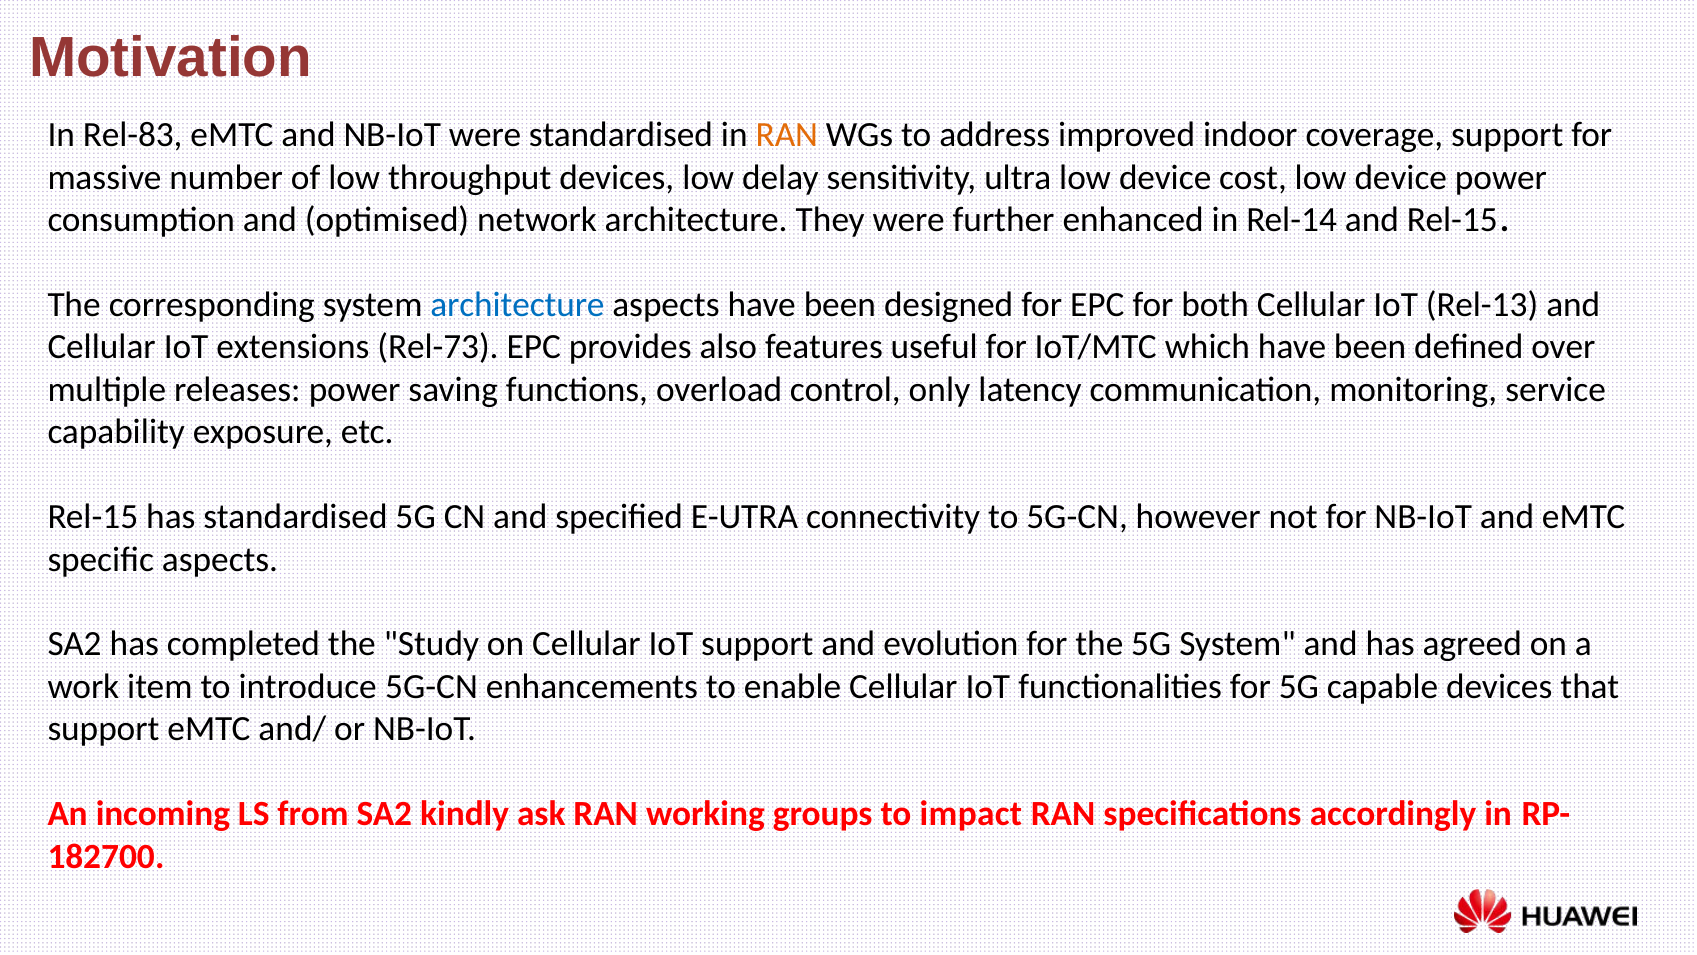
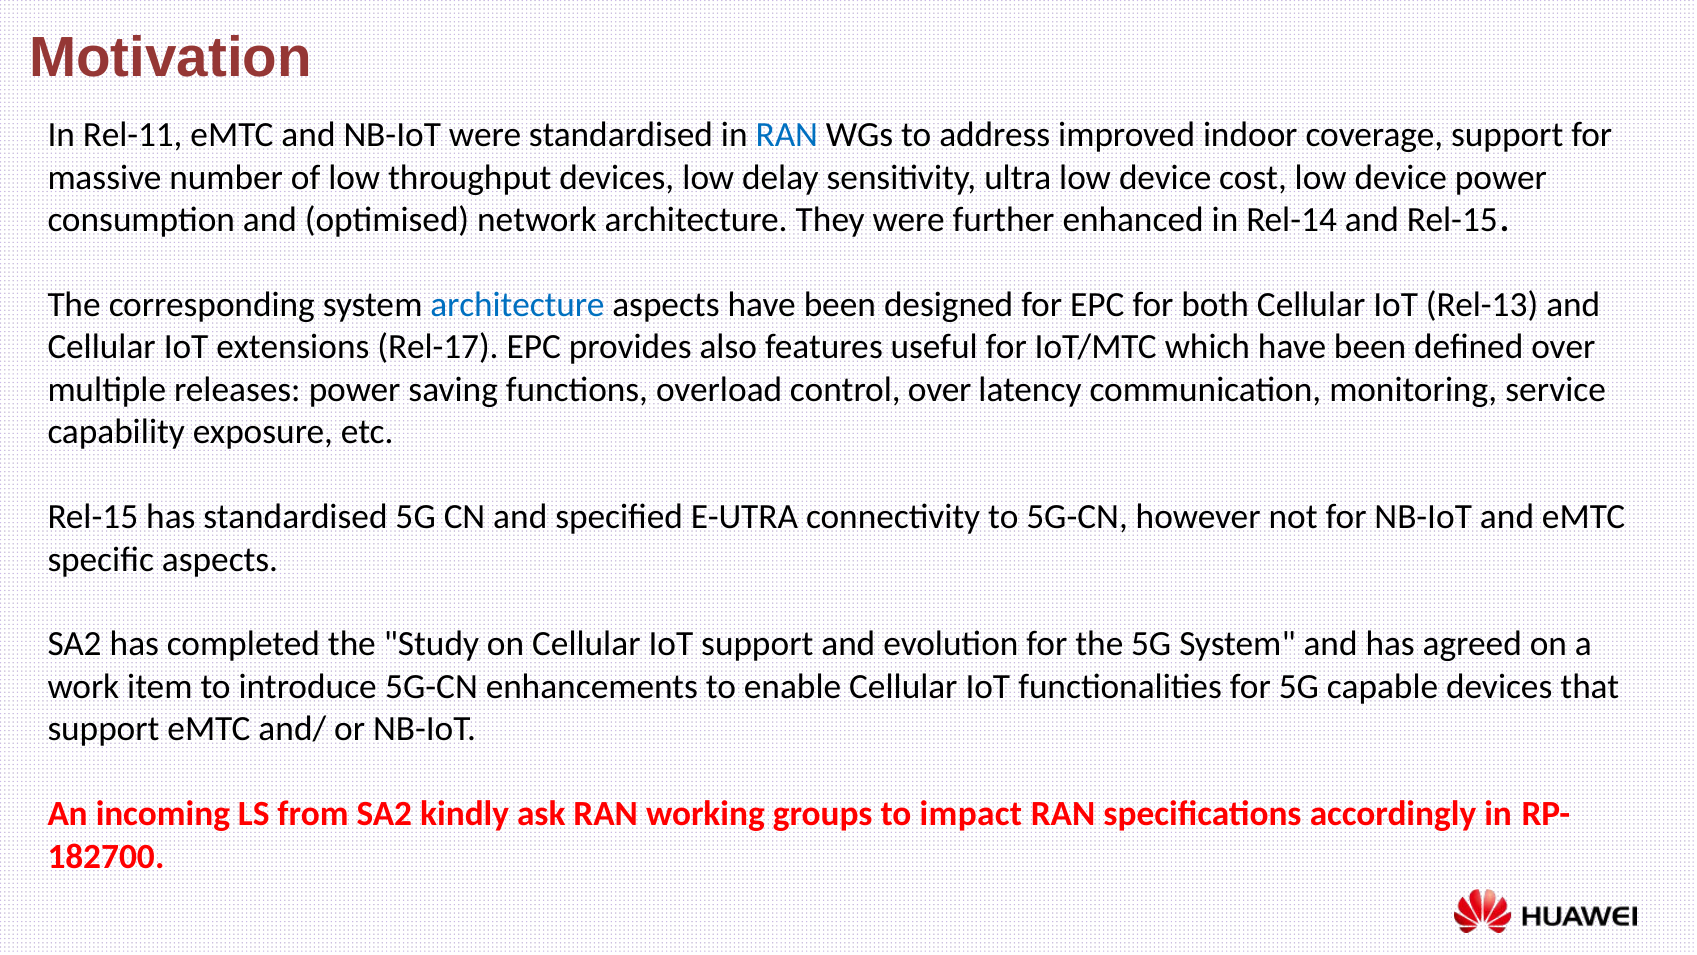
Rel-83: Rel-83 -> Rel-11 (133, 135)
RAN colour: orange -> blue (787, 135)
Rel-73: Rel-73 -> Rel-17 (438, 347)
control only: only -> over (940, 389)
